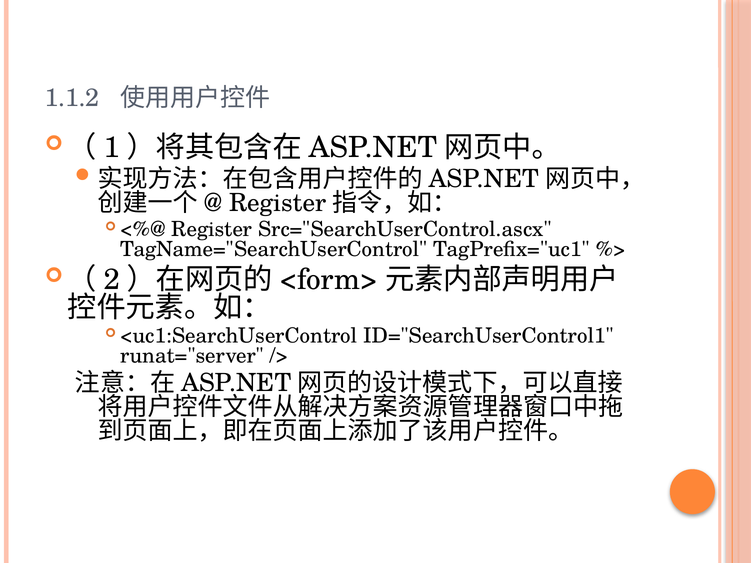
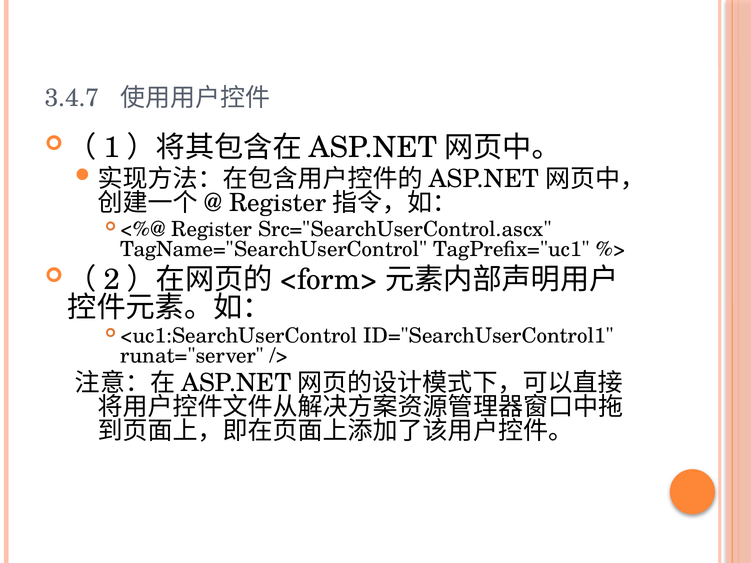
1.1.2: 1.1.2 -> 3.4.7 (72, 98)
